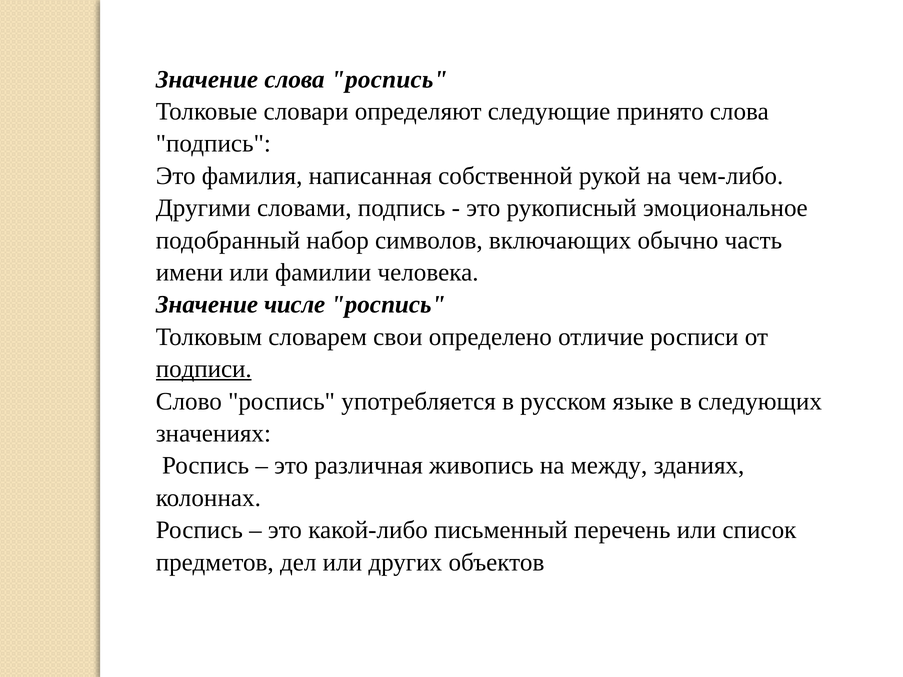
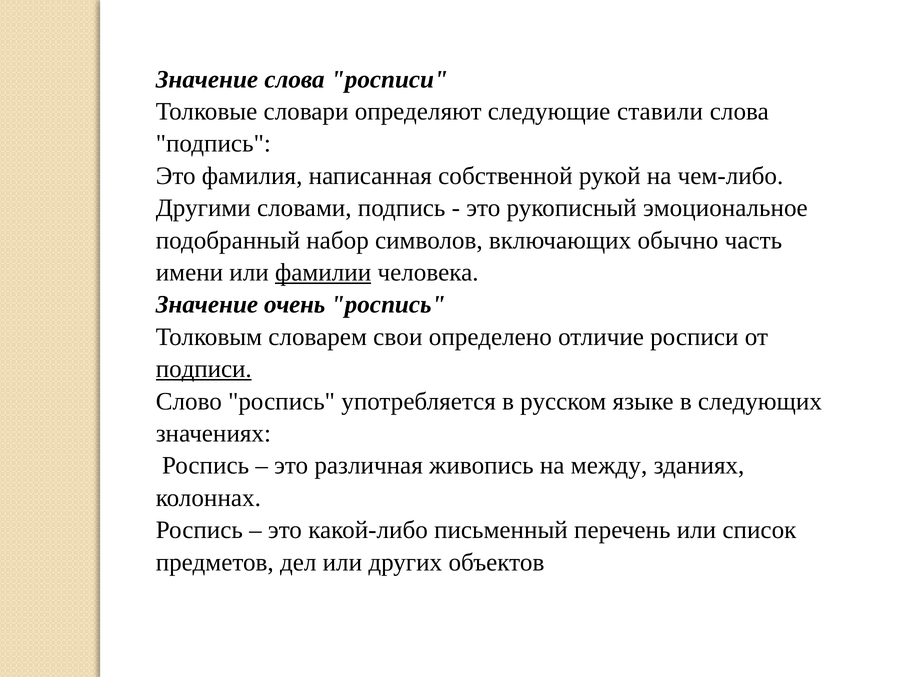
слова роспись: роспись -> росписи (389, 79)
принято: принято -> ставили (660, 112)
фамилии underline: none -> present (323, 273)
числе: числе -> очень (295, 305)
